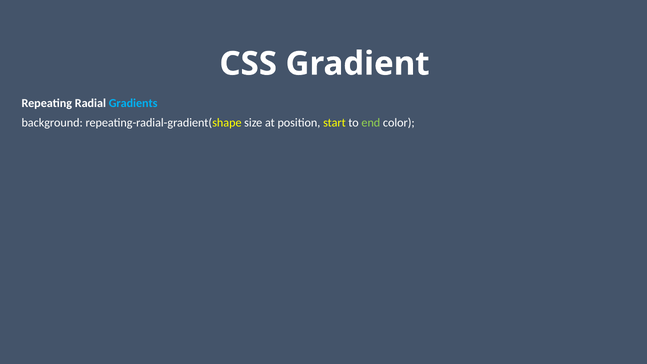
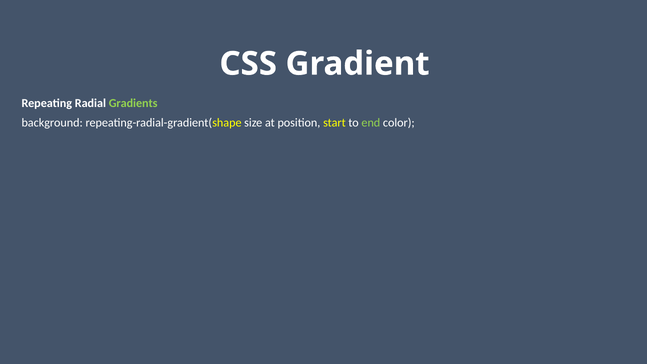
Gradients colour: light blue -> light green (133, 103)
